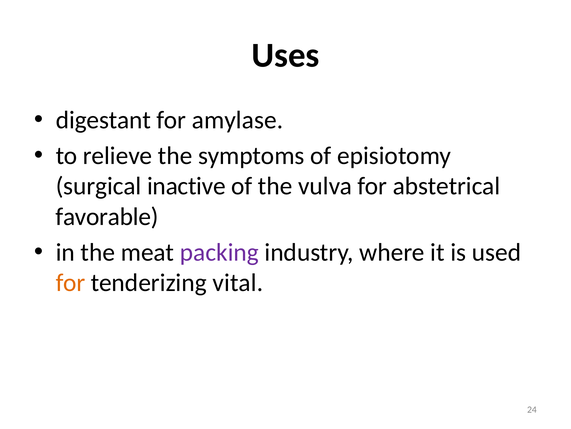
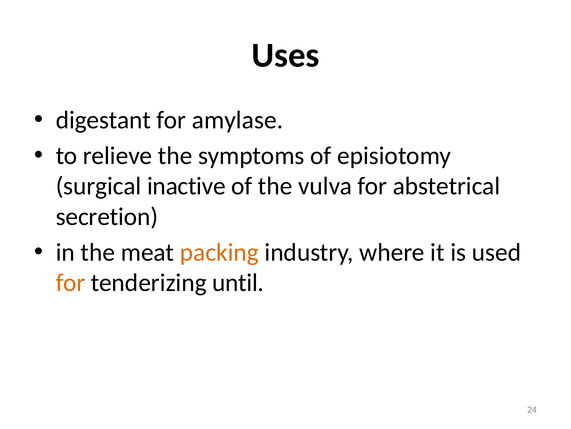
favorable: favorable -> secretion (107, 216)
packing colour: purple -> orange (219, 252)
vital: vital -> until (238, 282)
